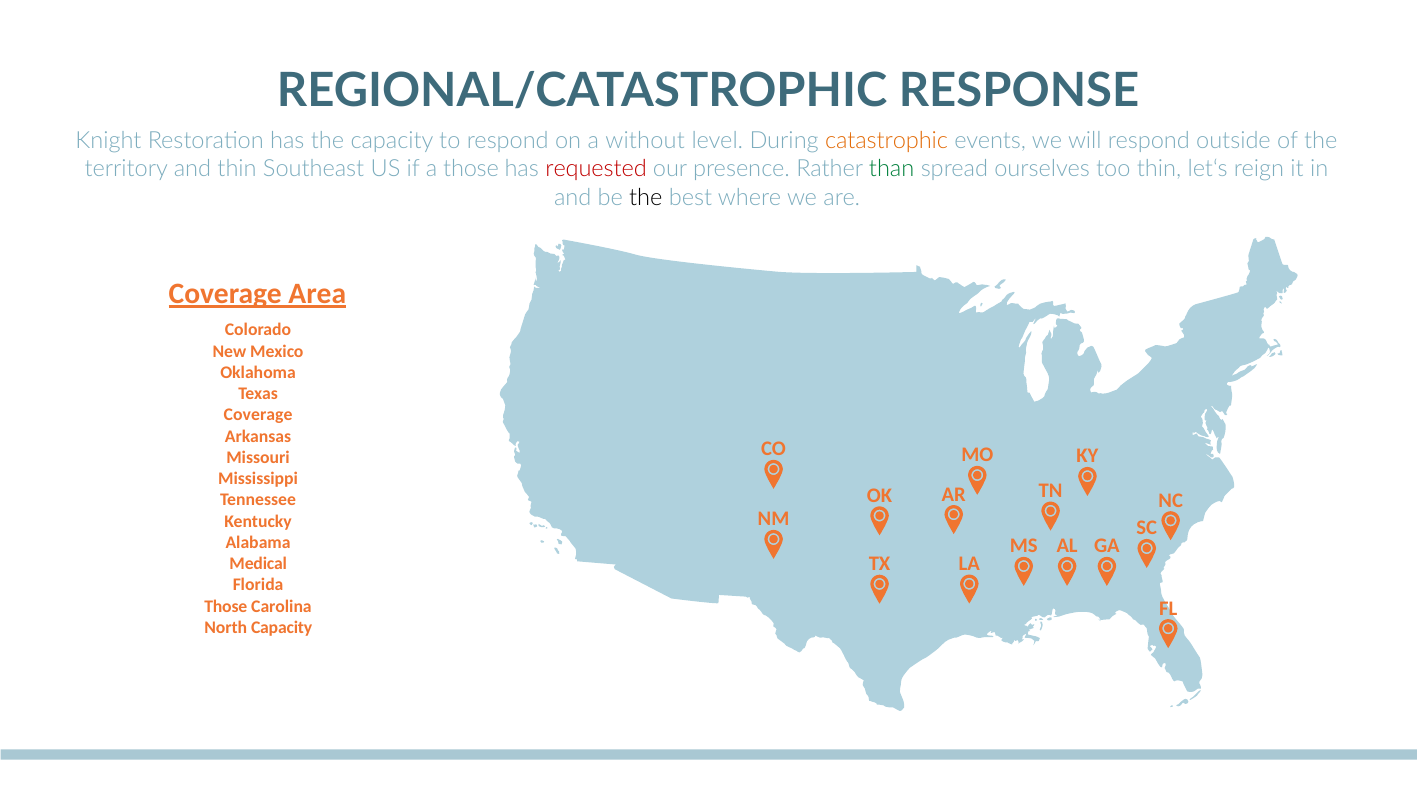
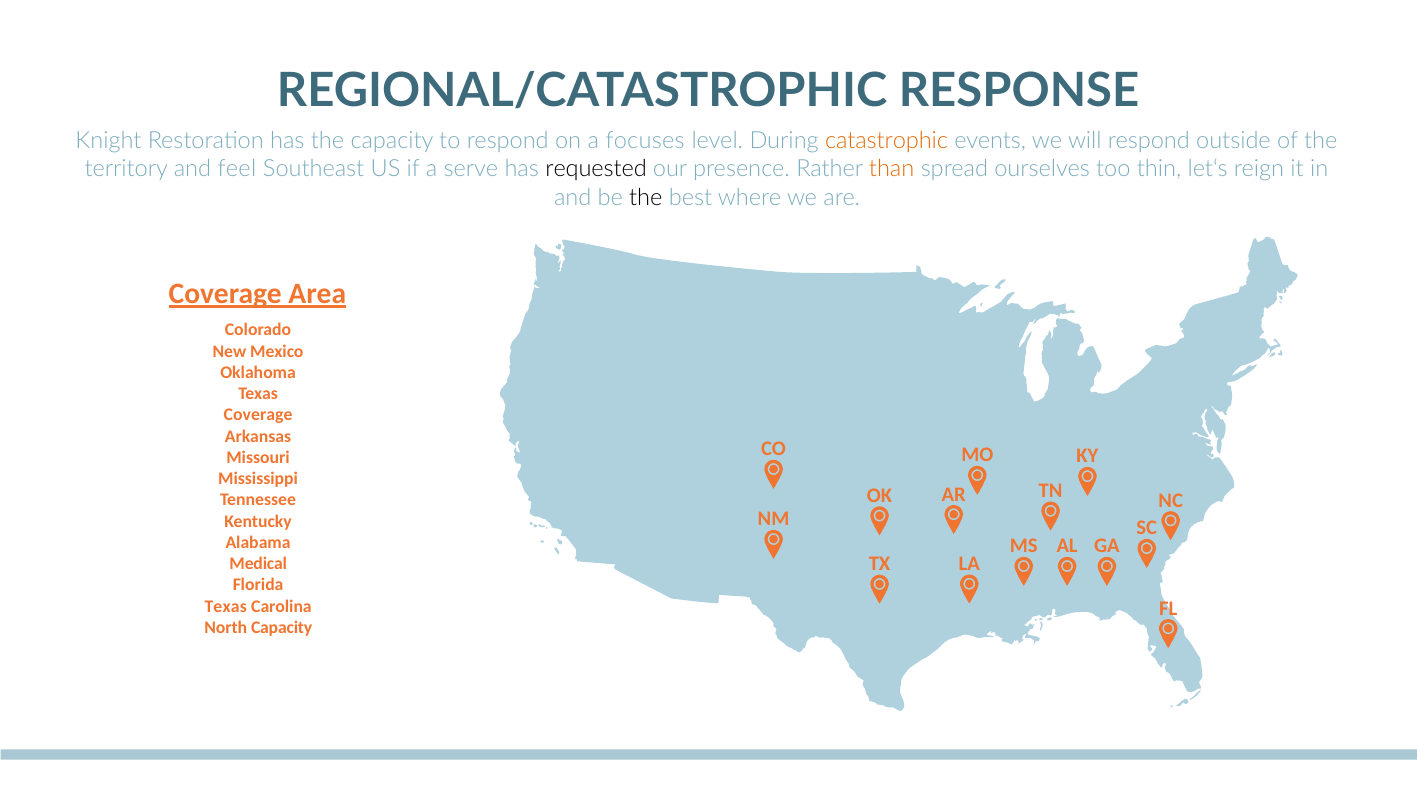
without: without -> focuses (645, 141)
and thin: thin -> feel (237, 169)
a those: those -> serve (471, 169)
requested colour: red -> black (596, 169)
than colour: green -> orange (892, 169)
Those: Those -> Texas (226, 606)
